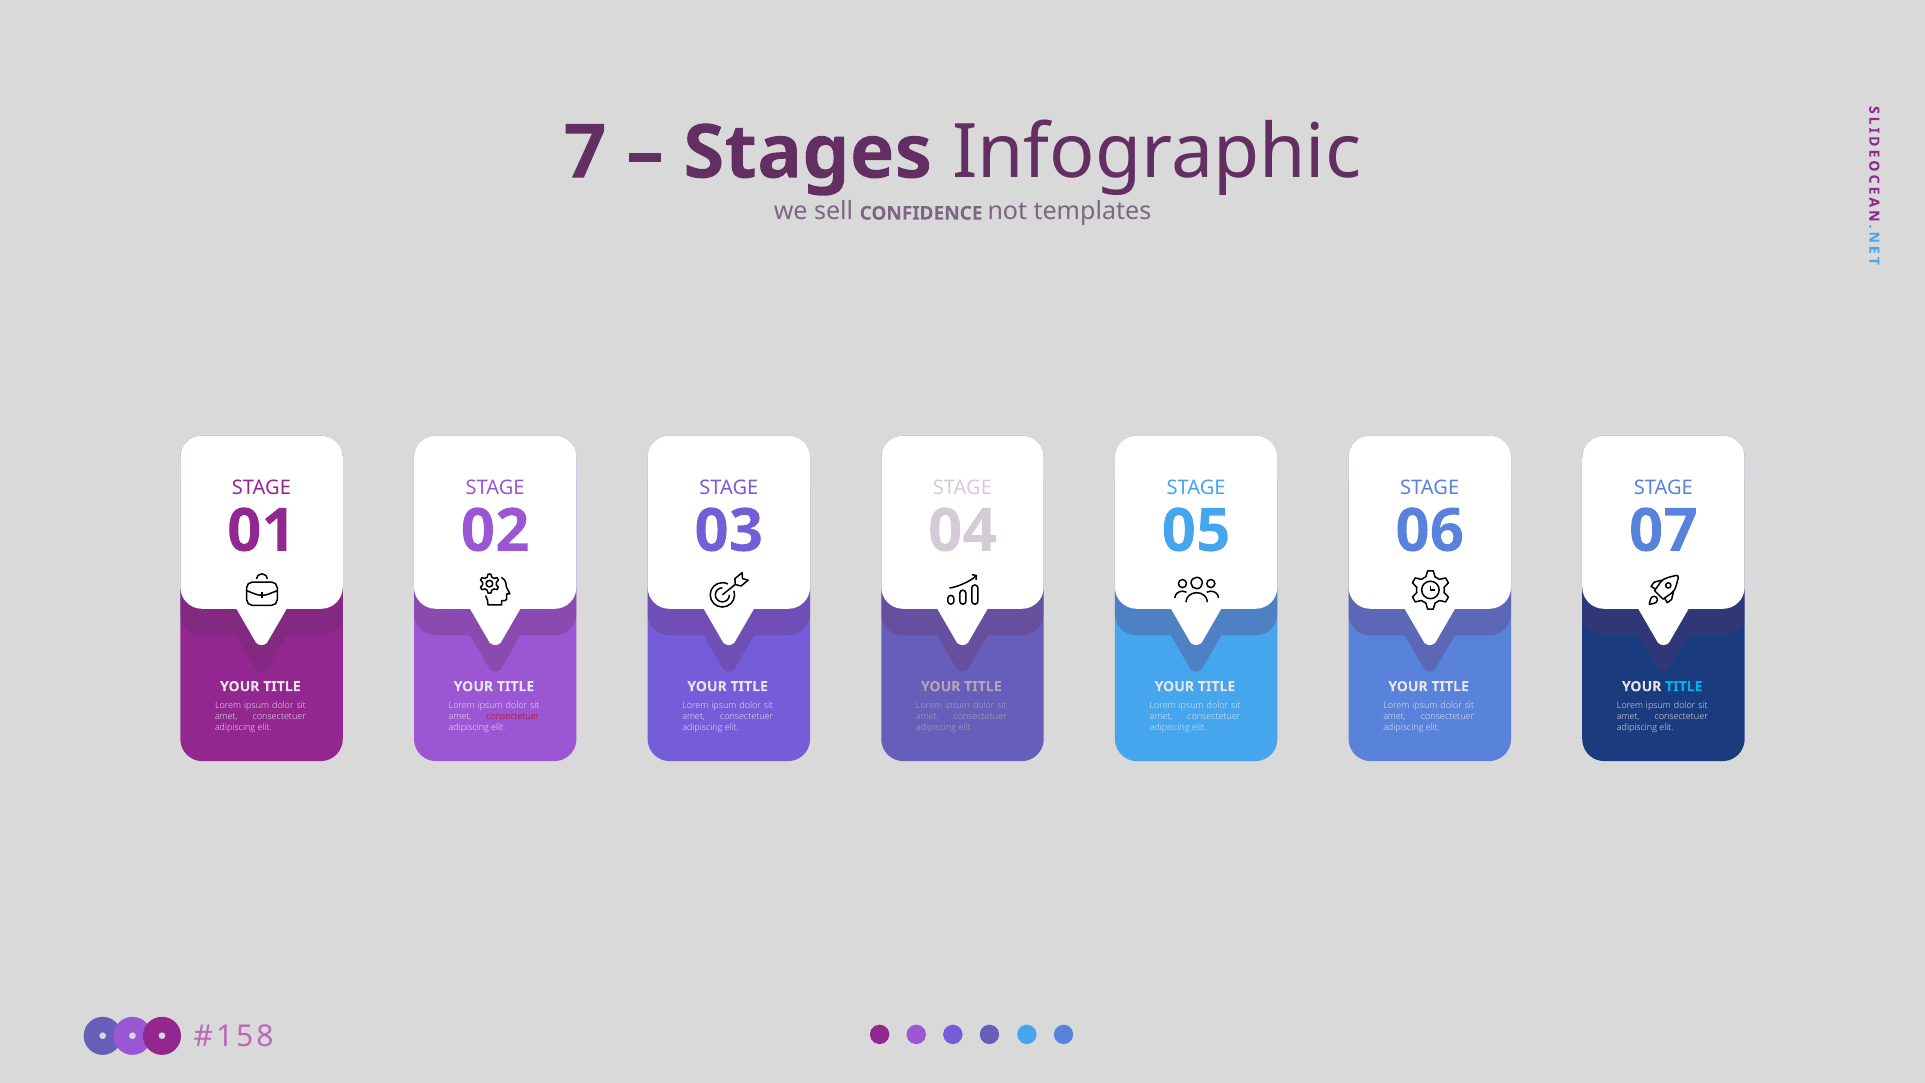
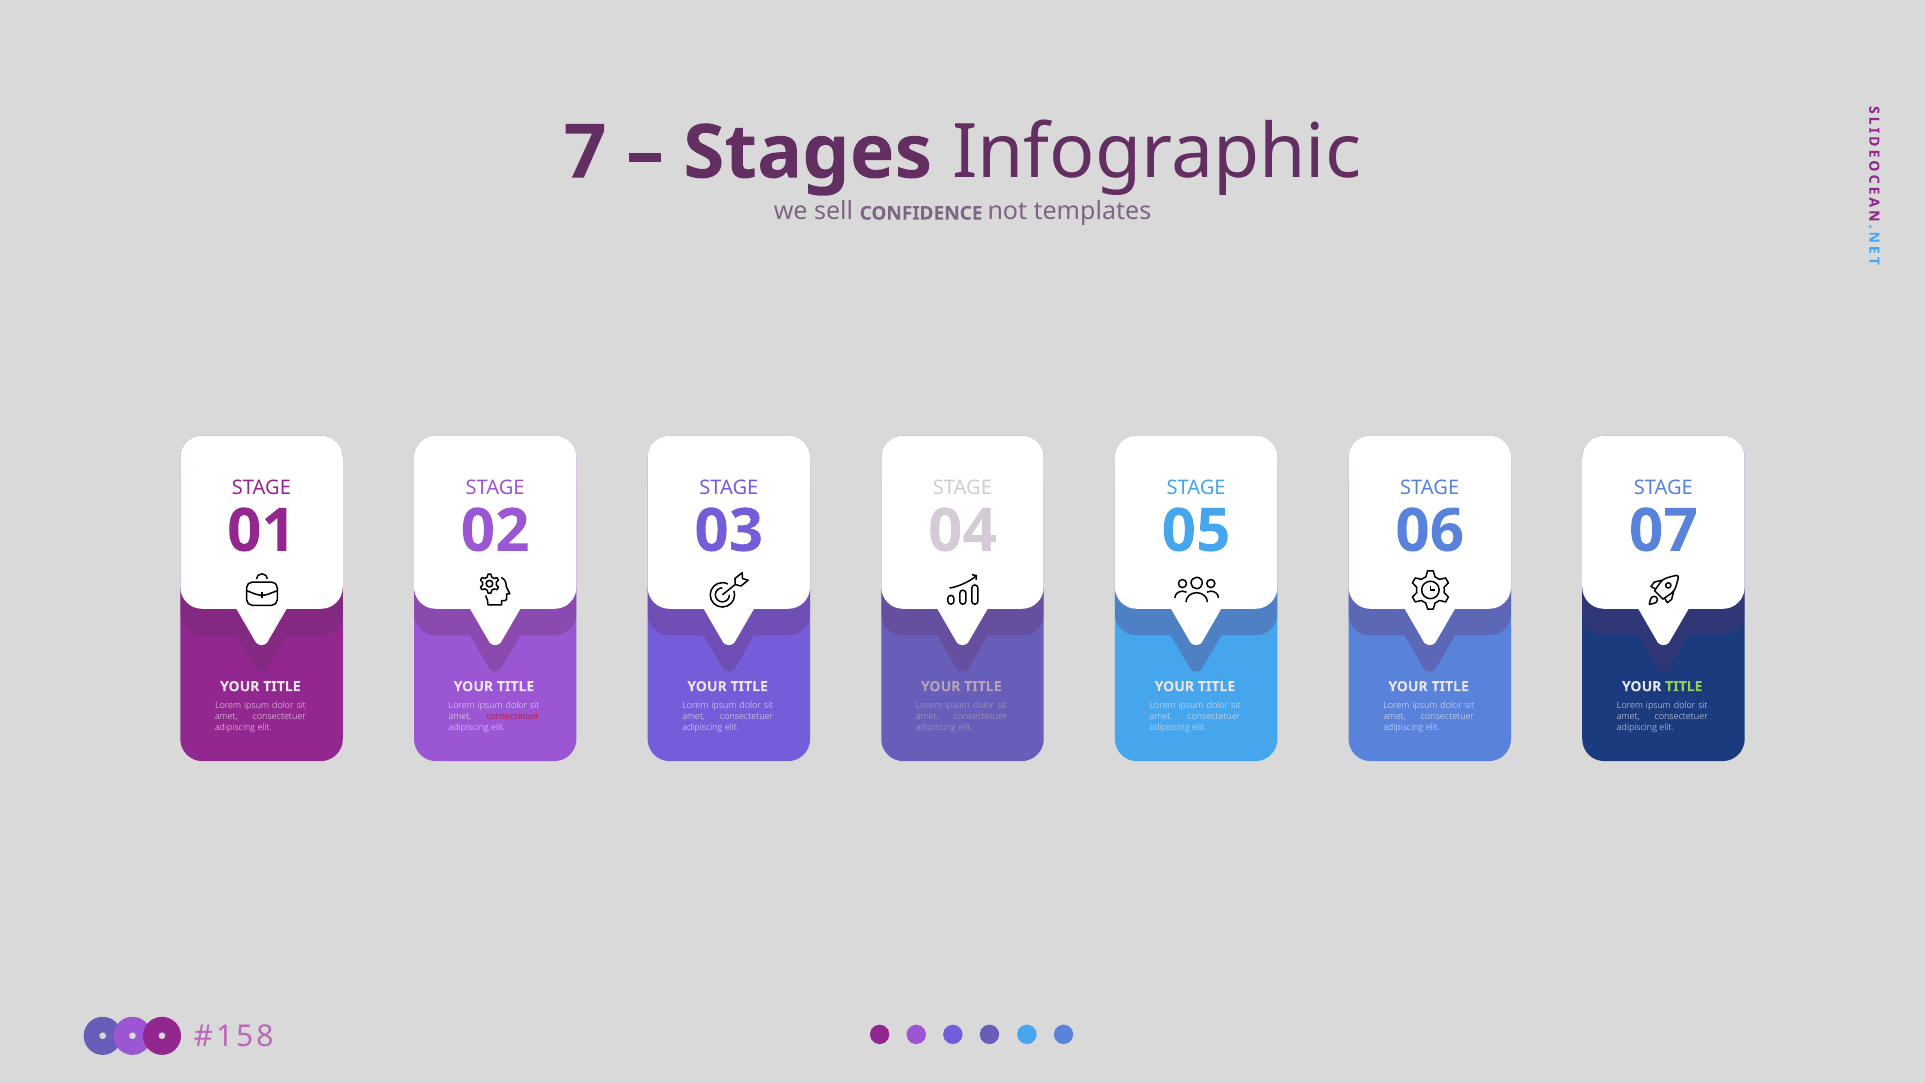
TITLE colour: light blue -> light green (1684, 686)
